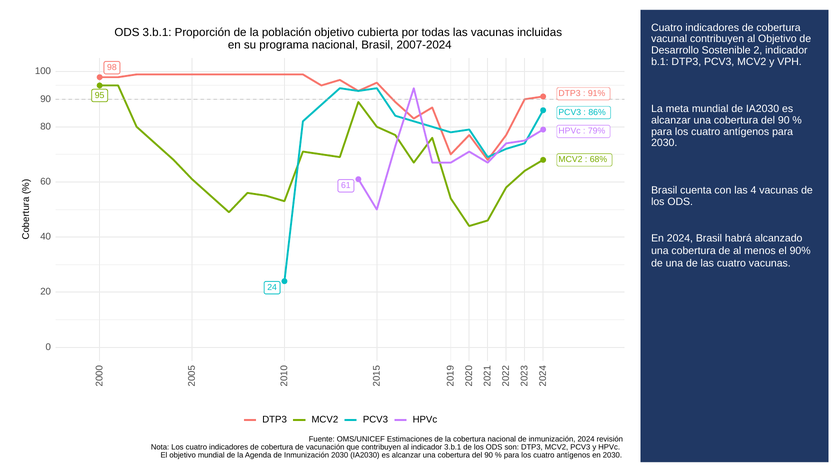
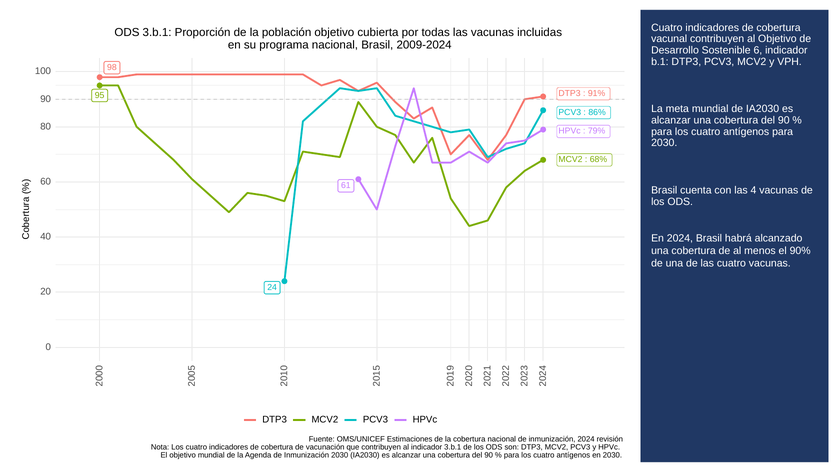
2007-2024: 2007-2024 -> 2009-2024 (424, 45)
Sostenible 2: 2 -> 6 (758, 50)
